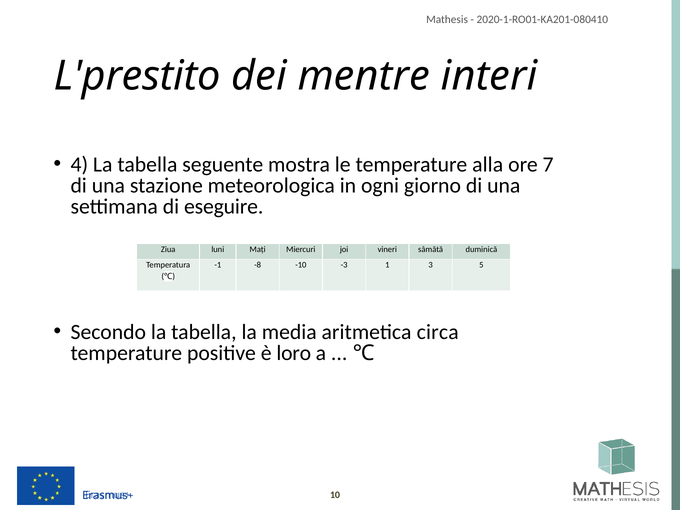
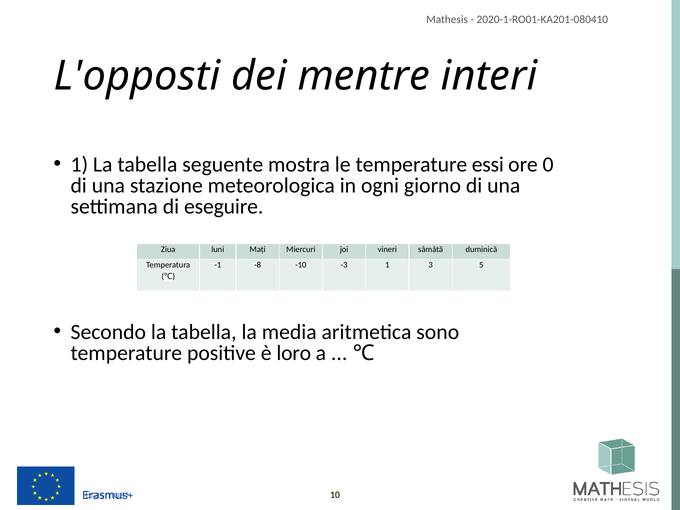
L'prestito: L'prestito -> L'opposti (137, 76)
4: 4 -> 1 (79, 165)
alla: alla -> essi (488, 165)
7: 7 -> 0 (548, 165)
circa: circa -> sono (438, 332)
